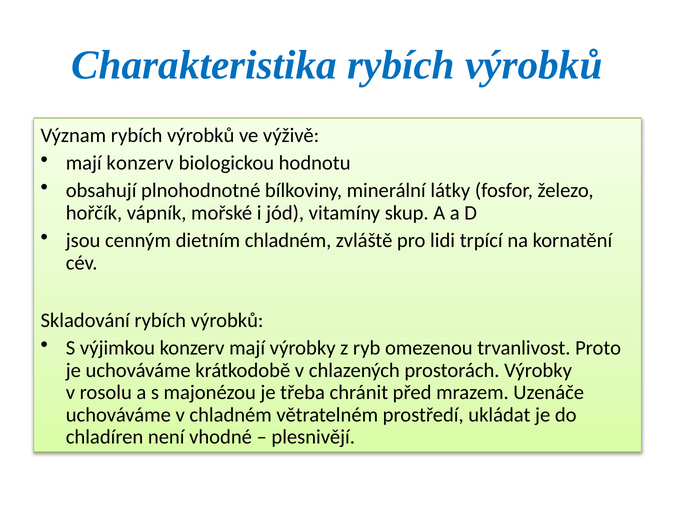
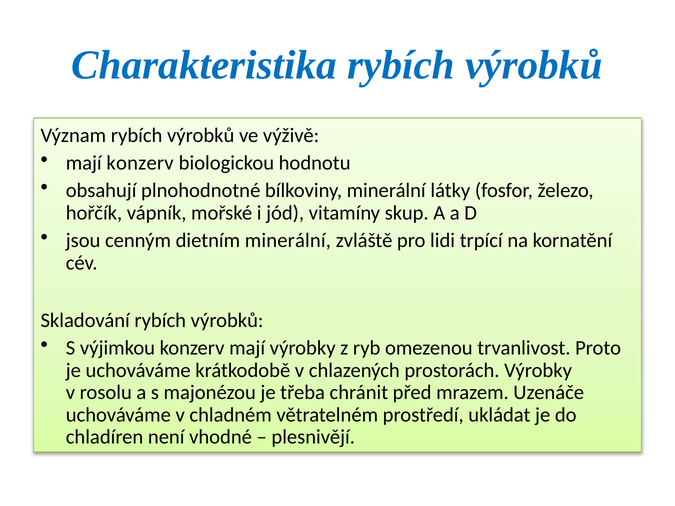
dietním chladném: chladném -> minerální (288, 241)
